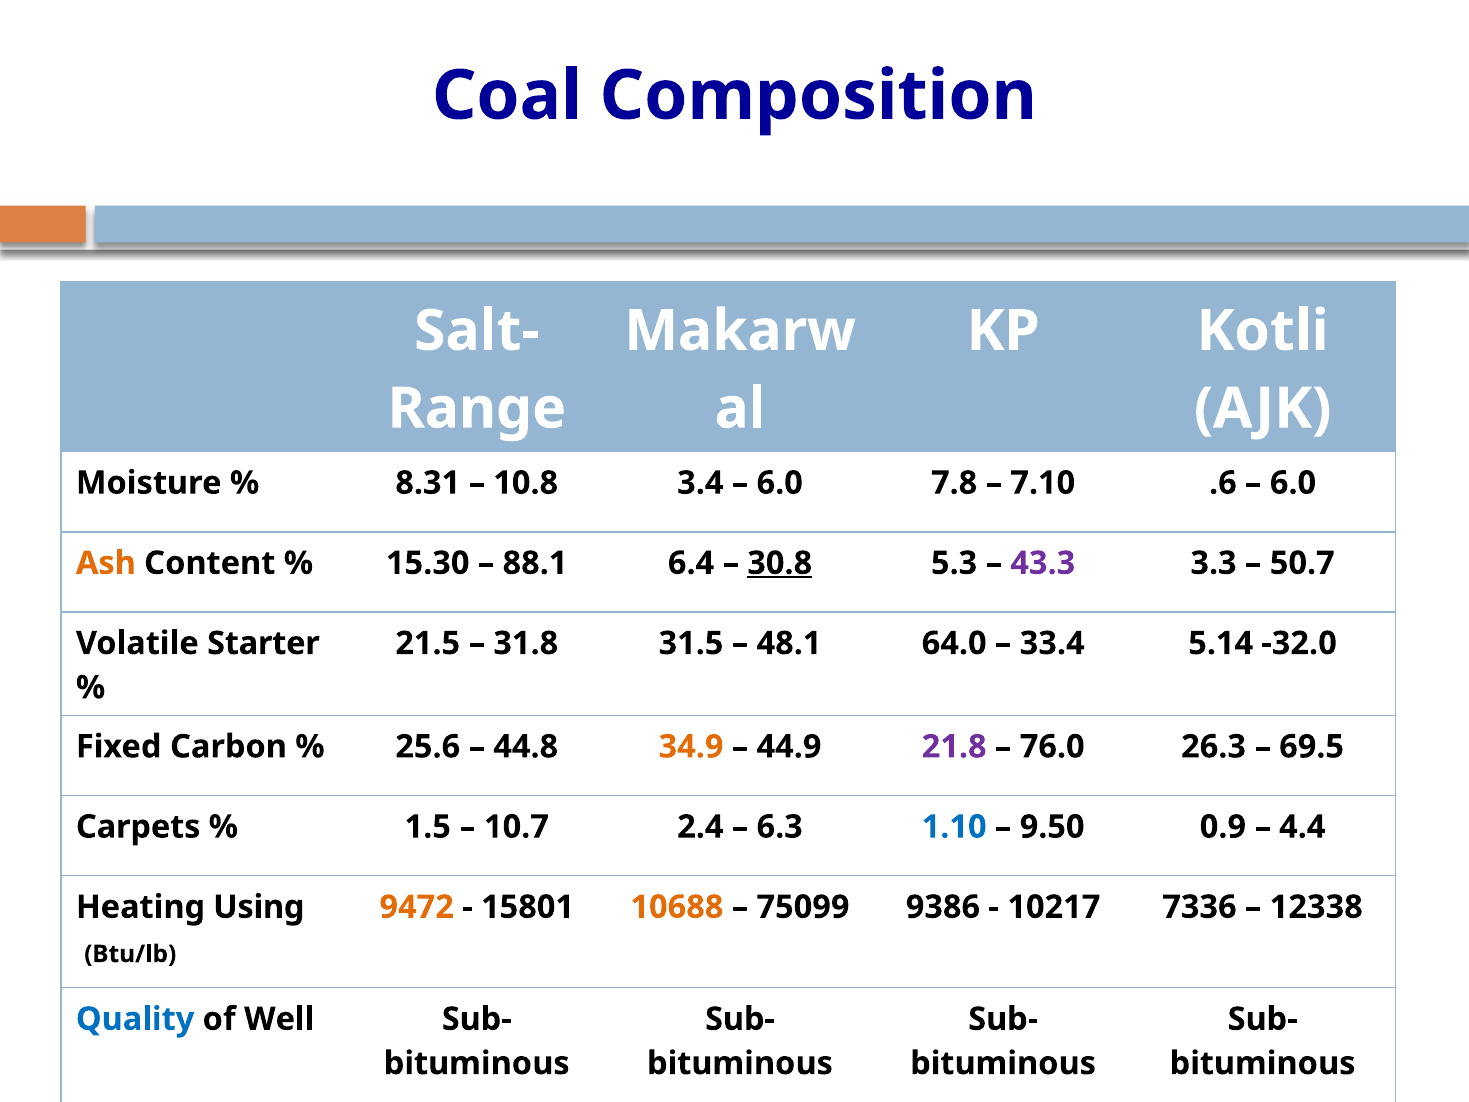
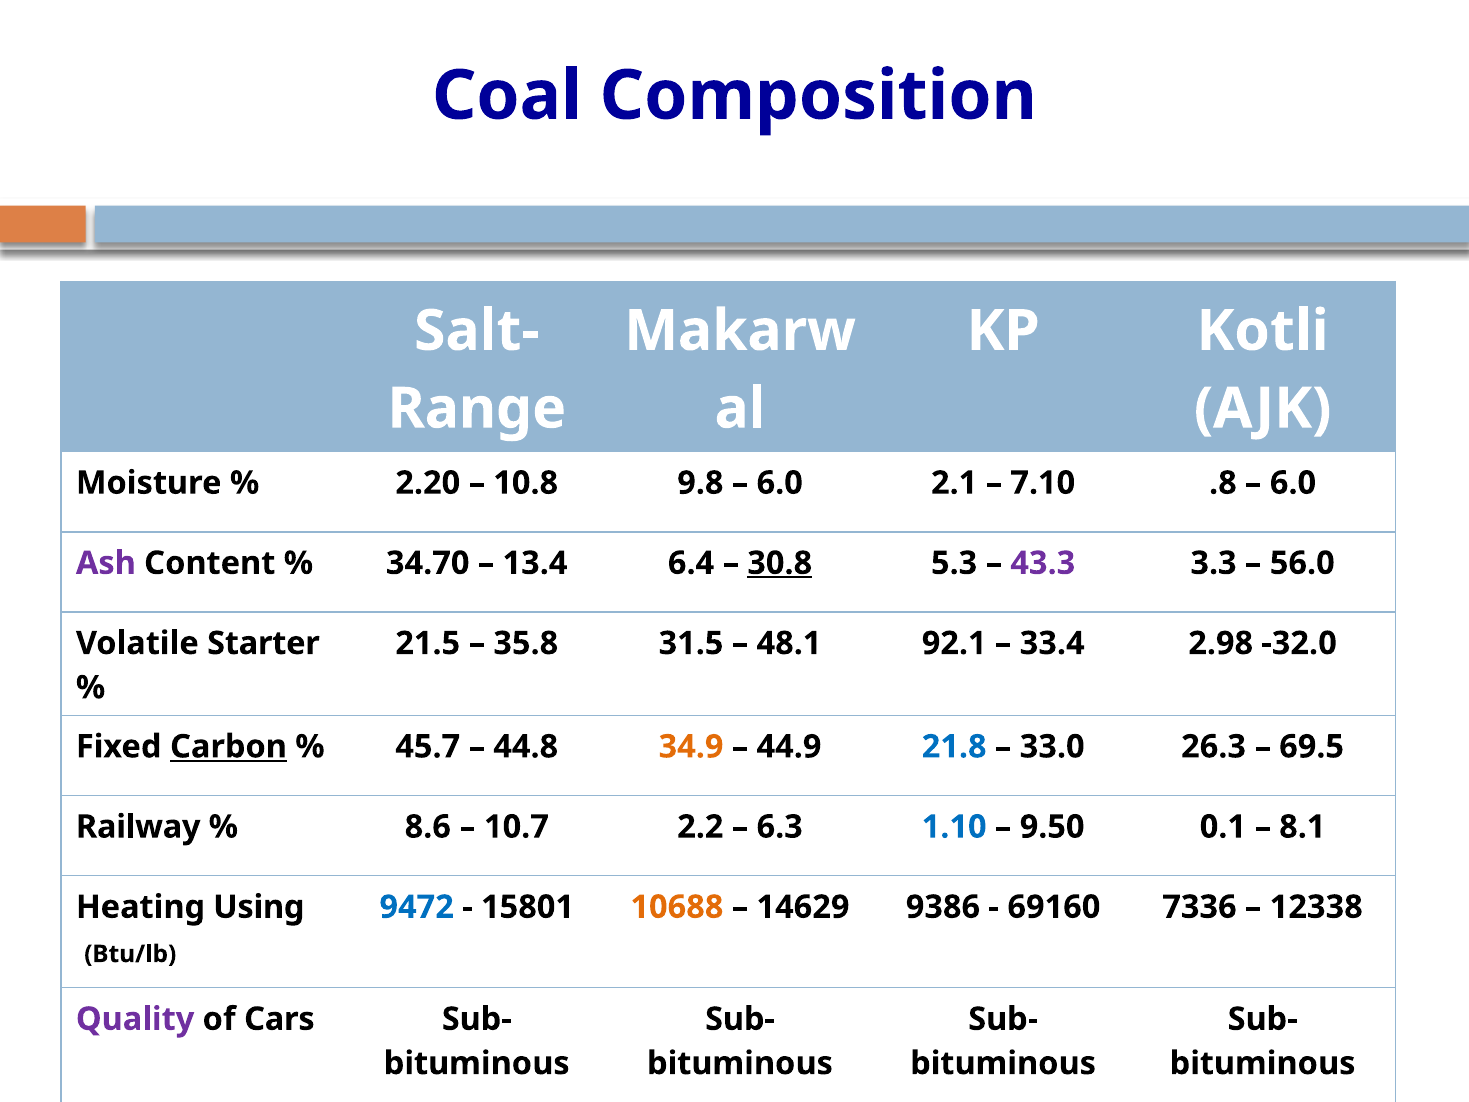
8.31: 8.31 -> 2.20 (428, 483)
3.4: 3.4 -> 9.8 (700, 483)
7.8: 7.8 -> 2.1 (954, 483)
.6: .6 -> .8 (1223, 483)
Ash colour: orange -> purple (106, 563)
15.30: 15.30 -> 34.70 (428, 563)
88.1: 88.1 -> 13.4 (535, 563)
50.7: 50.7 -> 56.0 (1302, 563)
31.8: 31.8 -> 35.8 (526, 643)
64.0: 64.0 -> 92.1 (954, 643)
5.14: 5.14 -> 2.98 (1221, 643)
Carbon underline: none -> present (228, 747)
25.6: 25.6 -> 45.7 (428, 747)
21.8 colour: purple -> blue (954, 747)
76.0: 76.0 -> 33.0 (1052, 747)
Carpets: Carpets -> Railway (138, 827)
1.5: 1.5 -> 8.6 (428, 827)
2.4: 2.4 -> 2.2 (700, 827)
0.9: 0.9 -> 0.1 (1223, 827)
4.4: 4.4 -> 8.1 (1302, 827)
9472 colour: orange -> blue (417, 907)
75099: 75099 -> 14629 (803, 907)
10217: 10217 -> 69160 (1054, 907)
Quality colour: blue -> purple (135, 1019)
Well: Well -> Cars (279, 1019)
